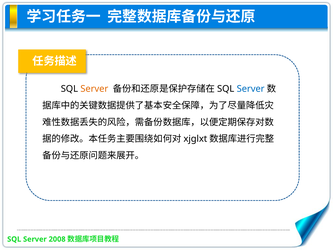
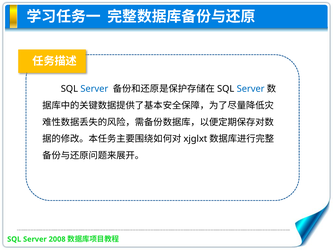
Server colour: orange -> blue (94, 89)
